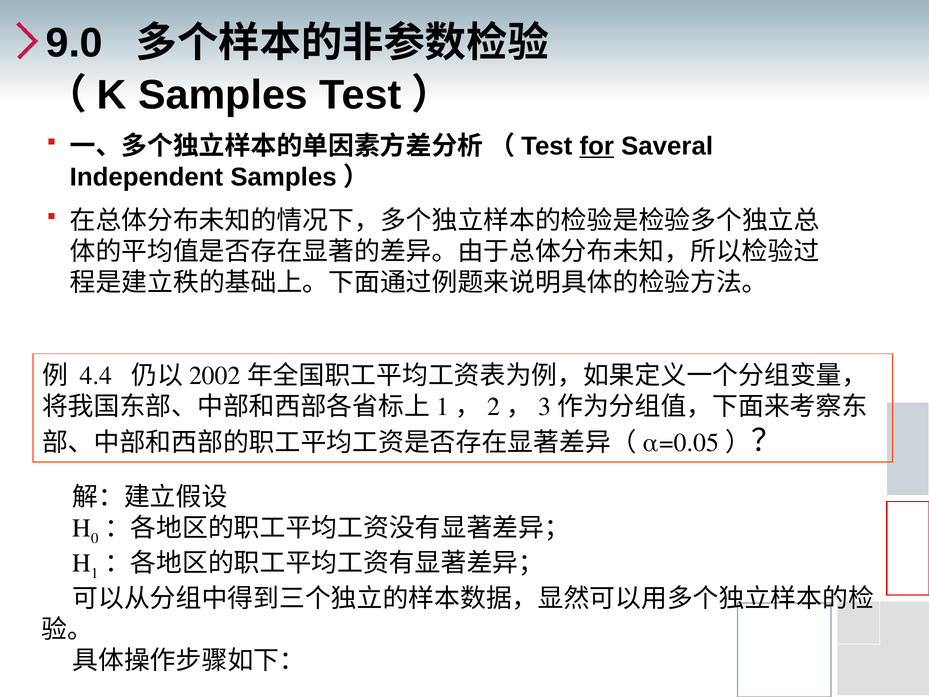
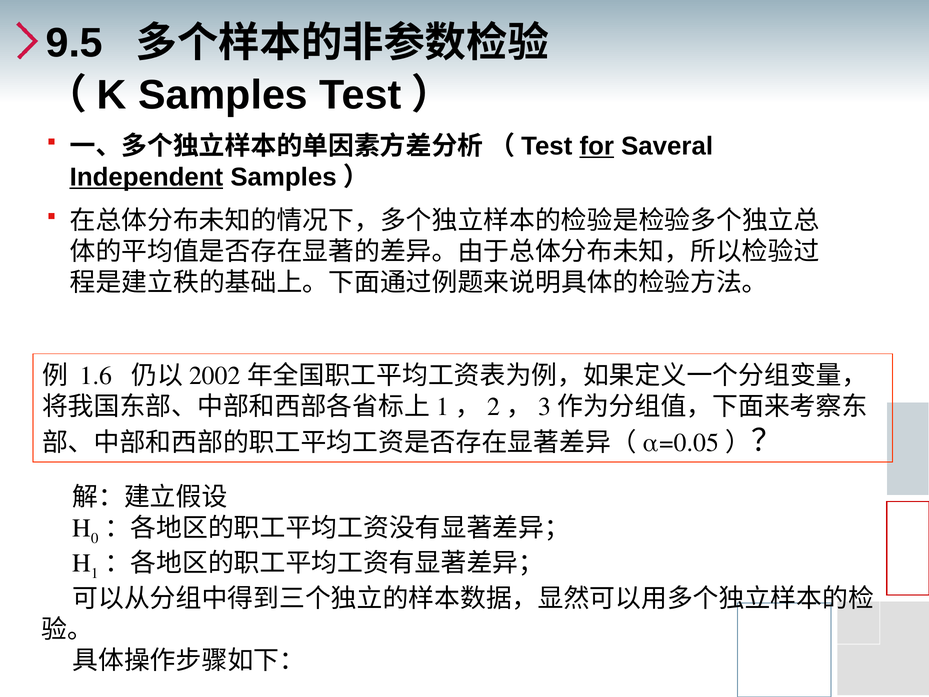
9.0: 9.0 -> 9.5 (74, 43)
Independent underline: none -> present (146, 177)
4.4: 4.4 -> 1.6 (96, 375)
